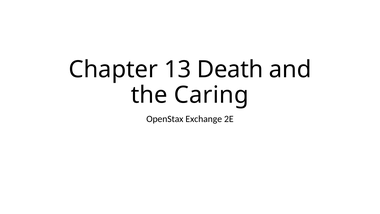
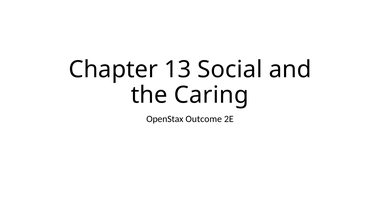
Death: Death -> Social (230, 69)
Exchange: Exchange -> Outcome (204, 119)
